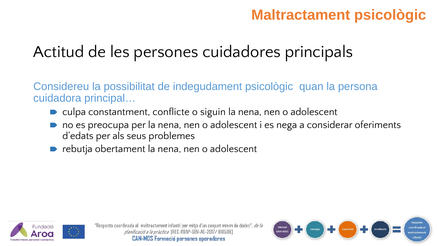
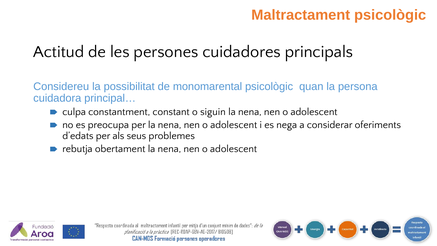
indegudament: indegudament -> monomarental (208, 86)
conflicte: conflicte -> constant (171, 112)
